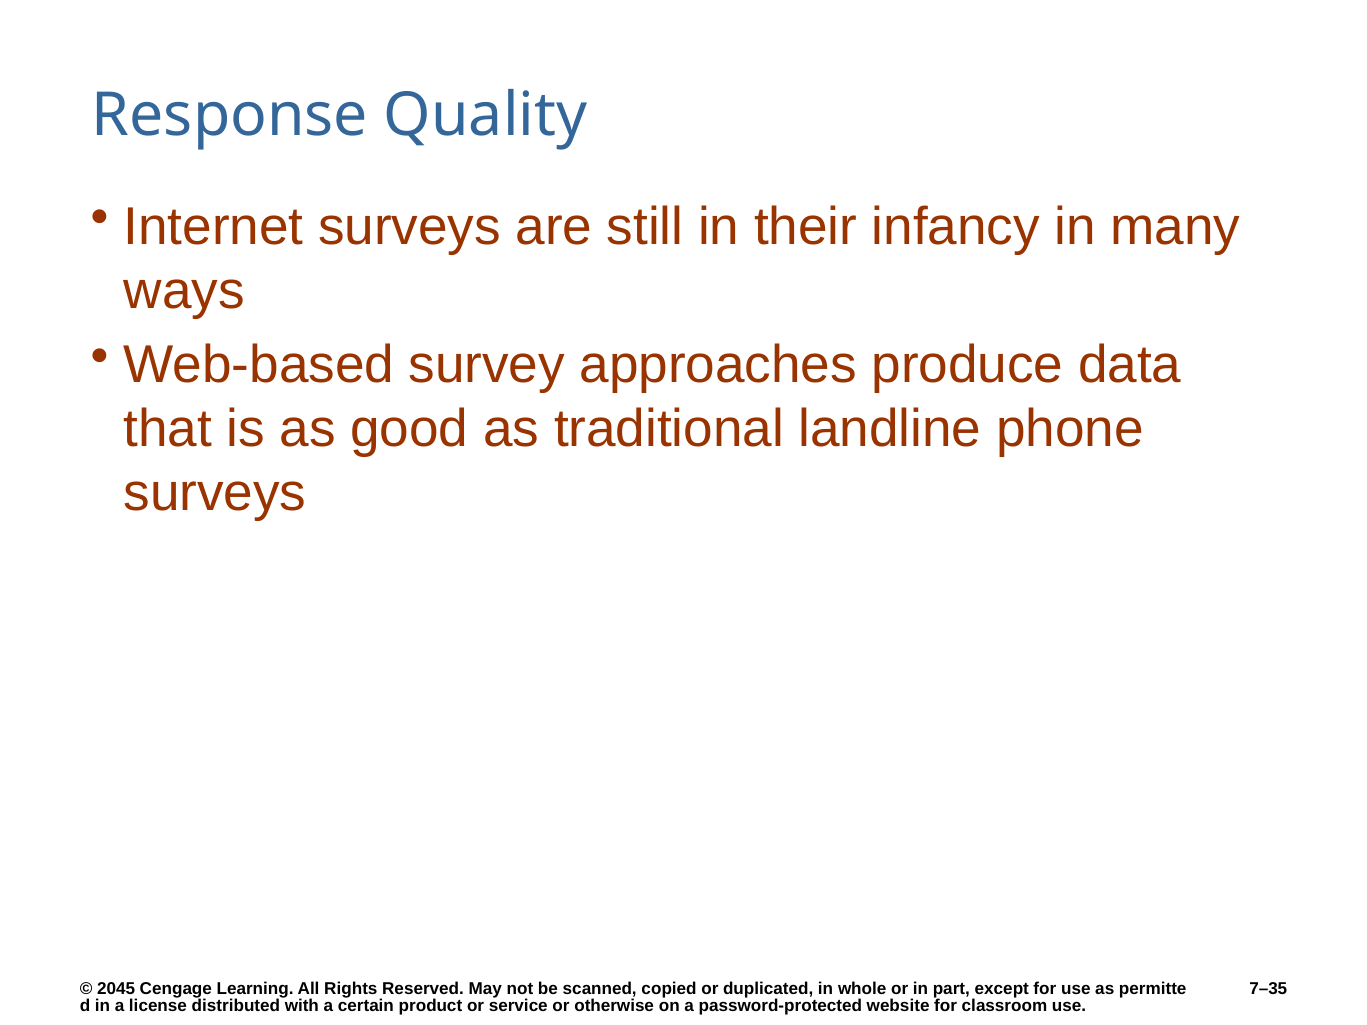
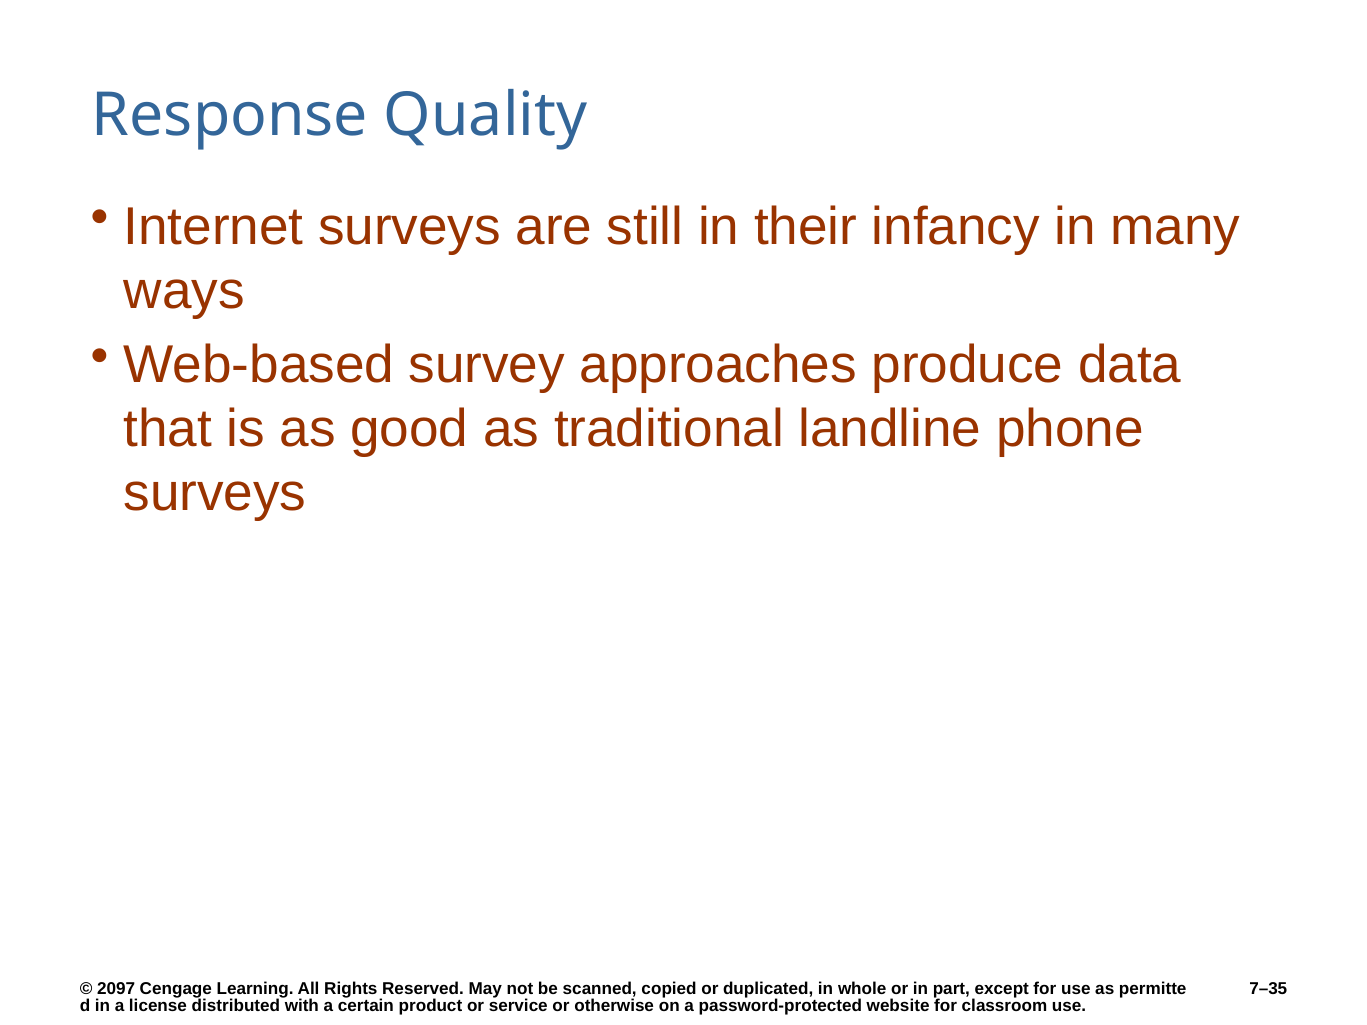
2045: 2045 -> 2097 (116, 989)
